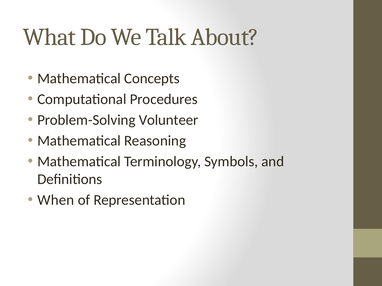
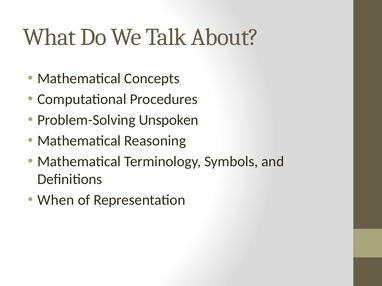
Volunteer: Volunteer -> Unspoken (169, 120)
